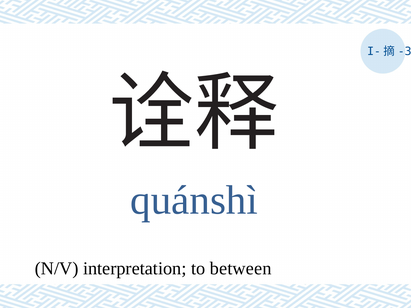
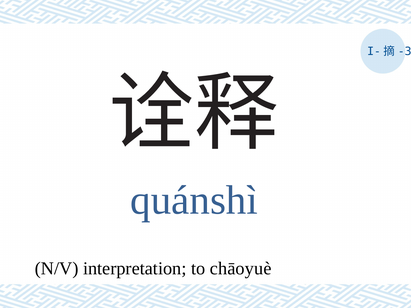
between: between -> chāoyuè (241, 269)
